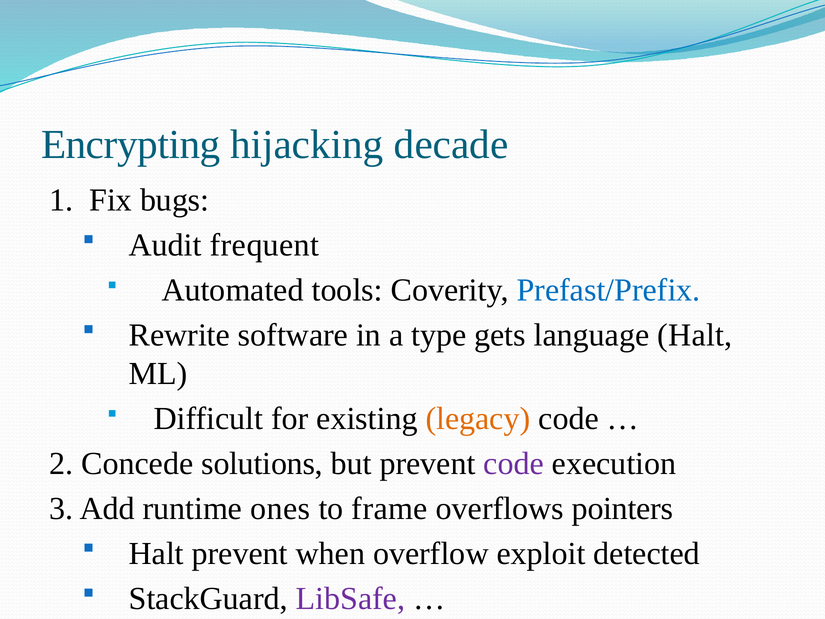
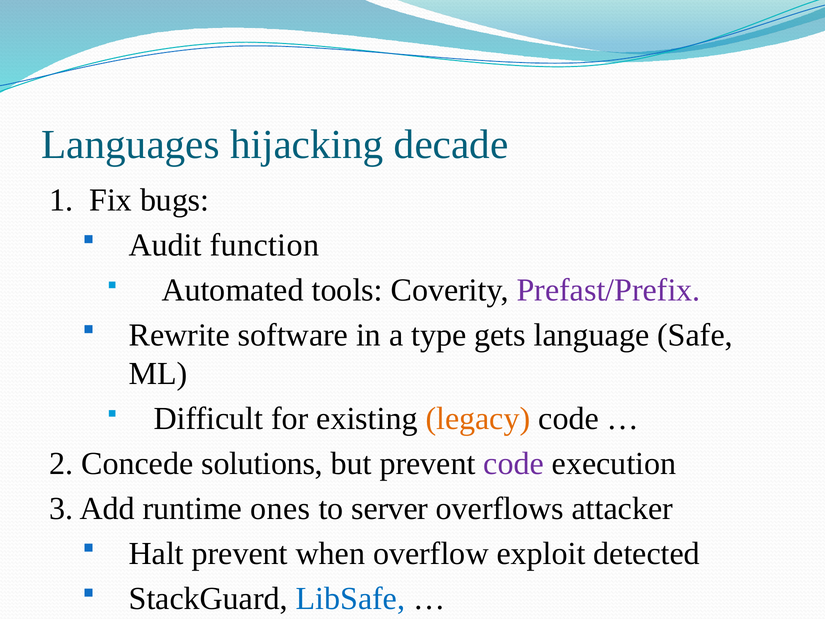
Encrypting: Encrypting -> Languages (131, 145)
frequent: frequent -> function (264, 245)
Prefast/Prefix colour: blue -> purple (609, 290)
language Halt: Halt -> Safe (695, 335)
frame: frame -> server (390, 508)
pointers: pointers -> attacker (622, 508)
LibSafe colour: purple -> blue (350, 598)
